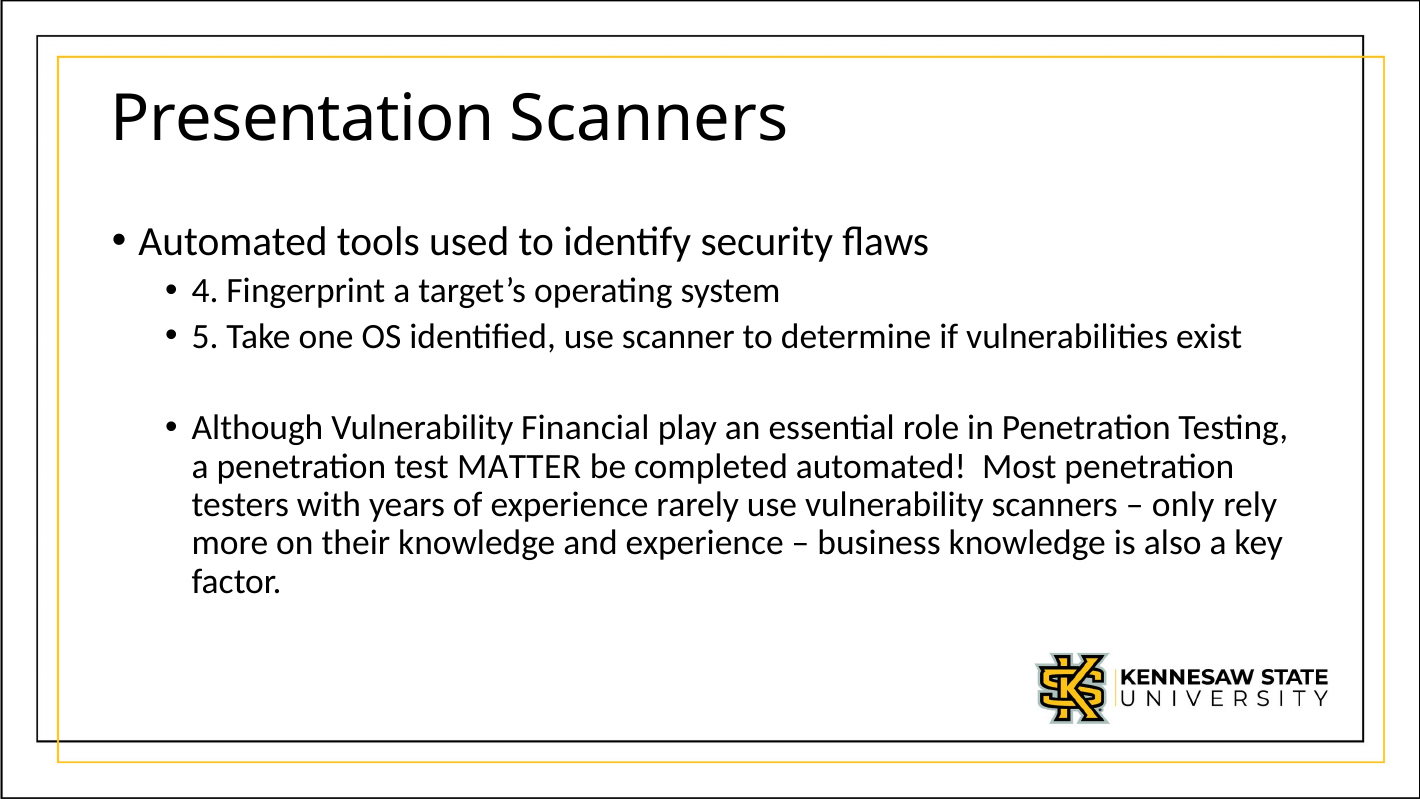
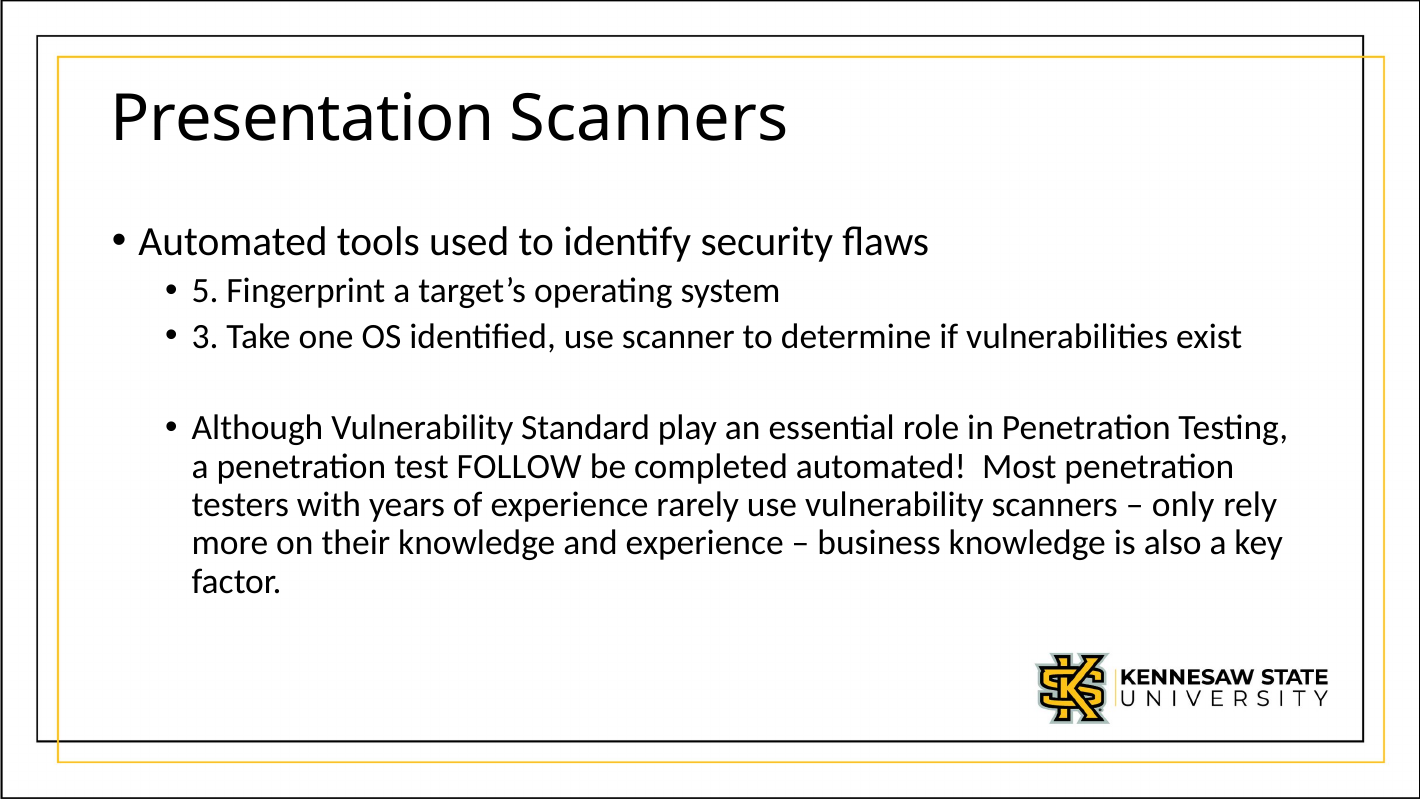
4: 4 -> 5 (205, 291)
5: 5 -> 3 (205, 337)
Financial: Financial -> Standard (586, 428)
MATTER: MATTER -> FOLLOW (519, 466)
